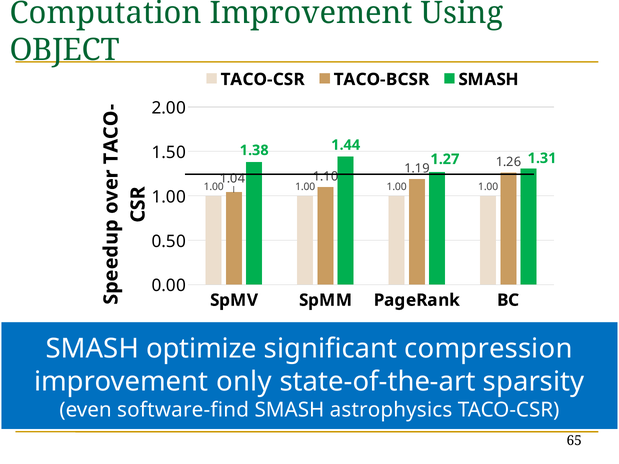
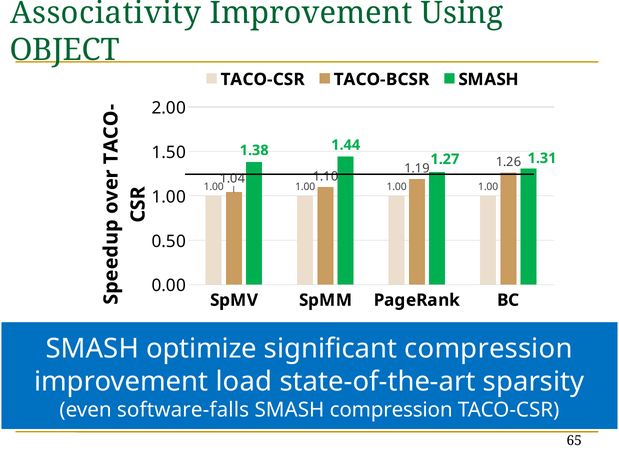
Computation: Computation -> Associativity (106, 13)
only: only -> load (244, 382)
software-find: software-find -> software-falls (183, 410)
SMASH astrophysics: astrophysics -> compression (391, 410)
